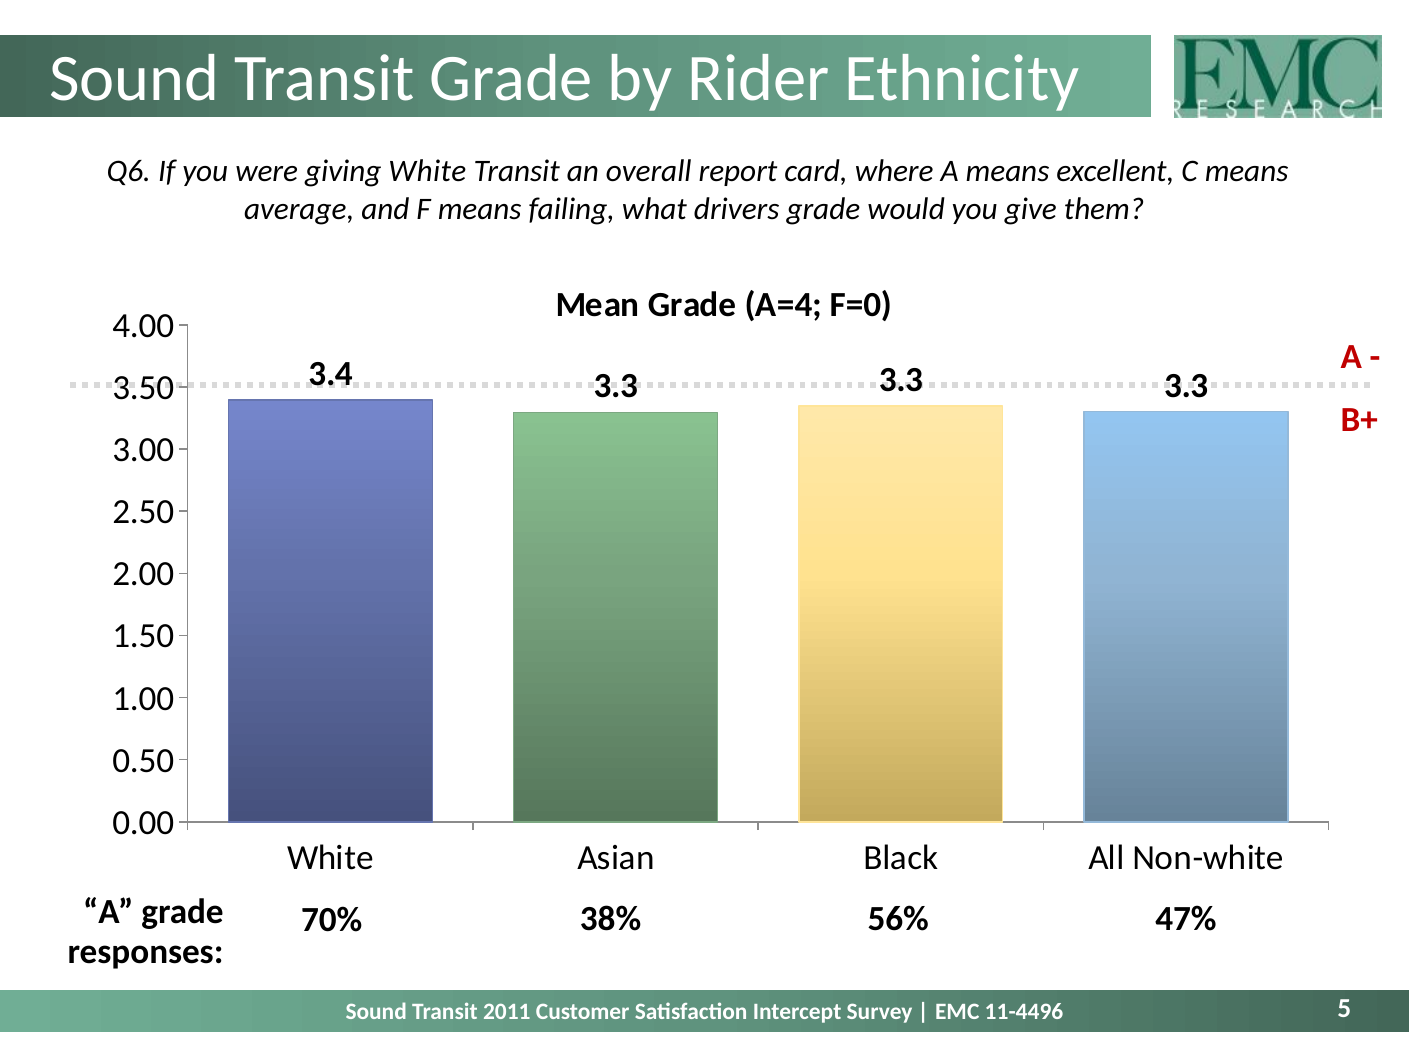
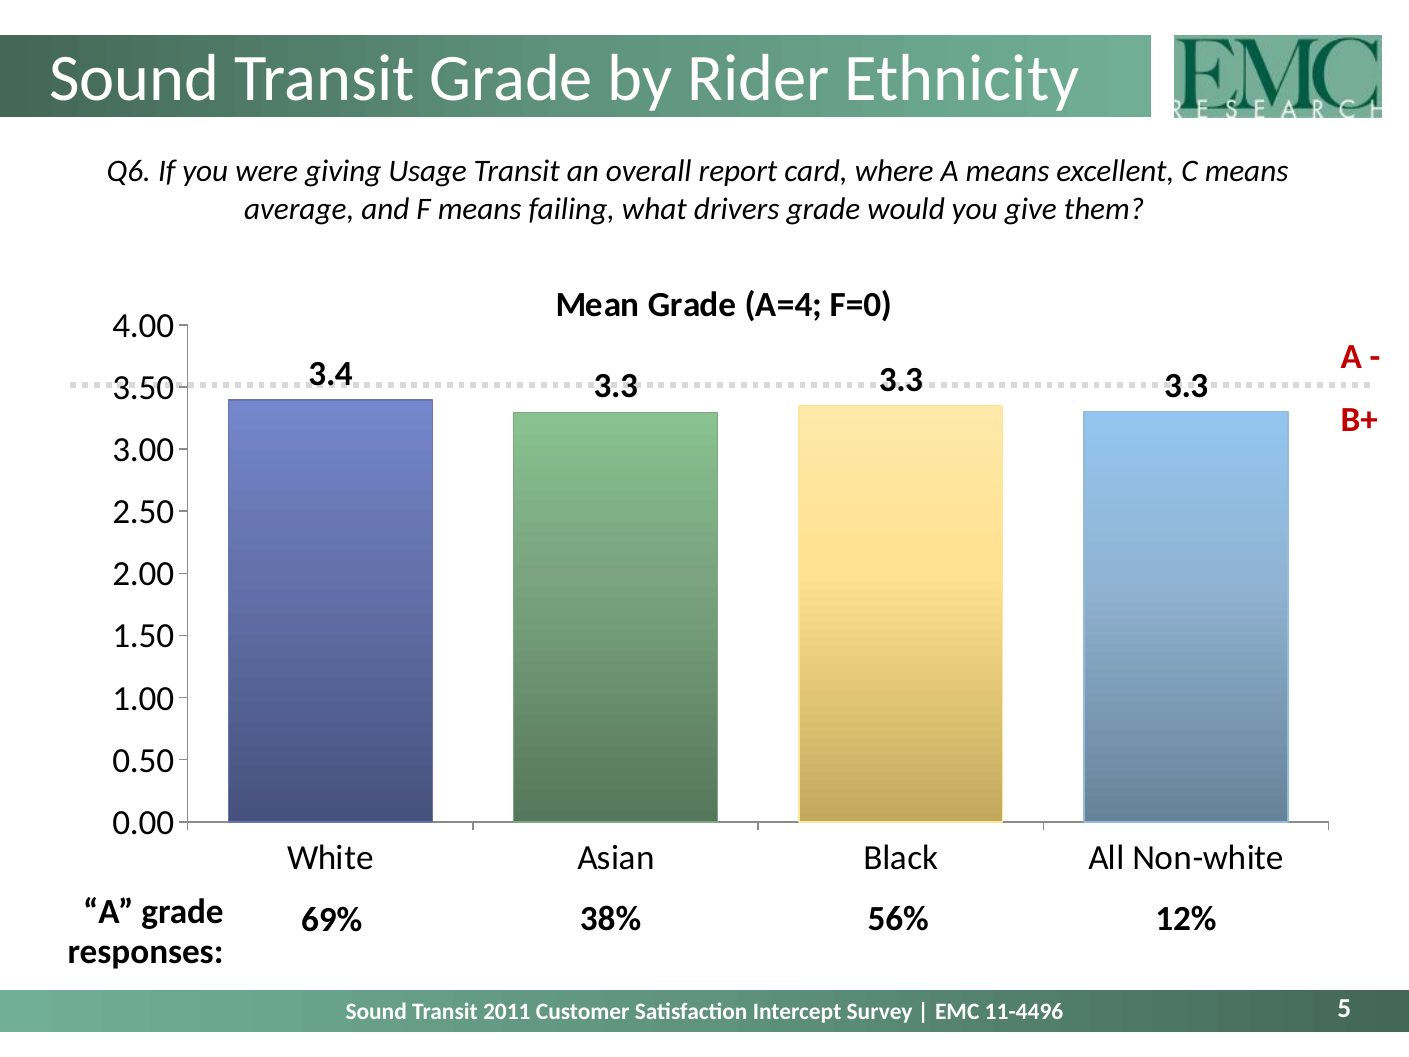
giving White: White -> Usage (428, 171)
70%: 70% -> 69% (332, 919)
47%: 47% -> 12% (1186, 919)
